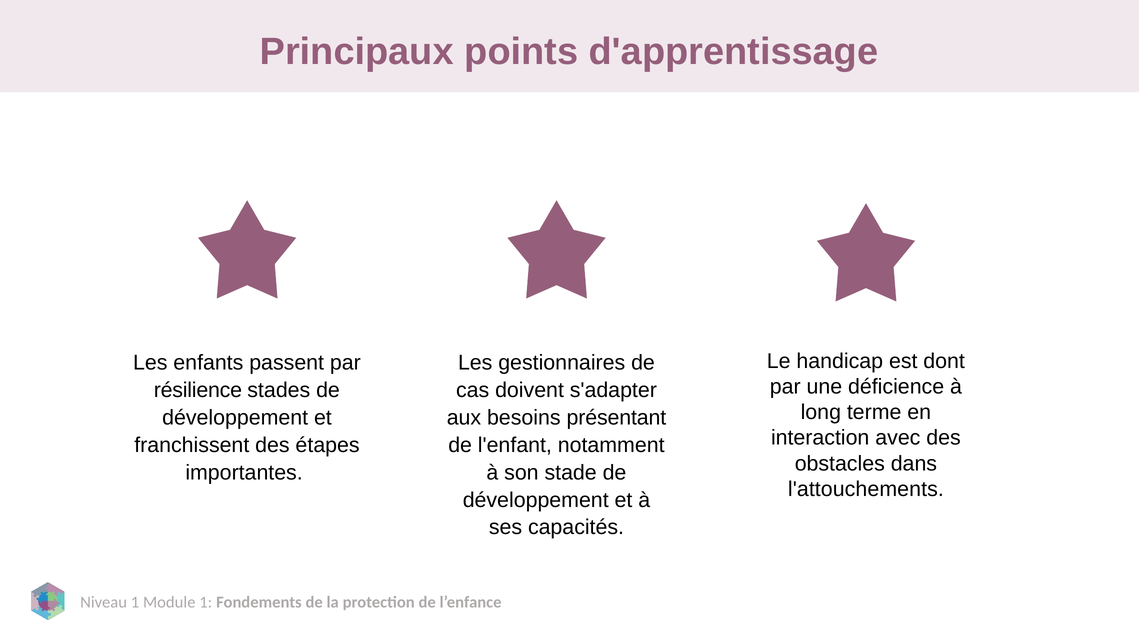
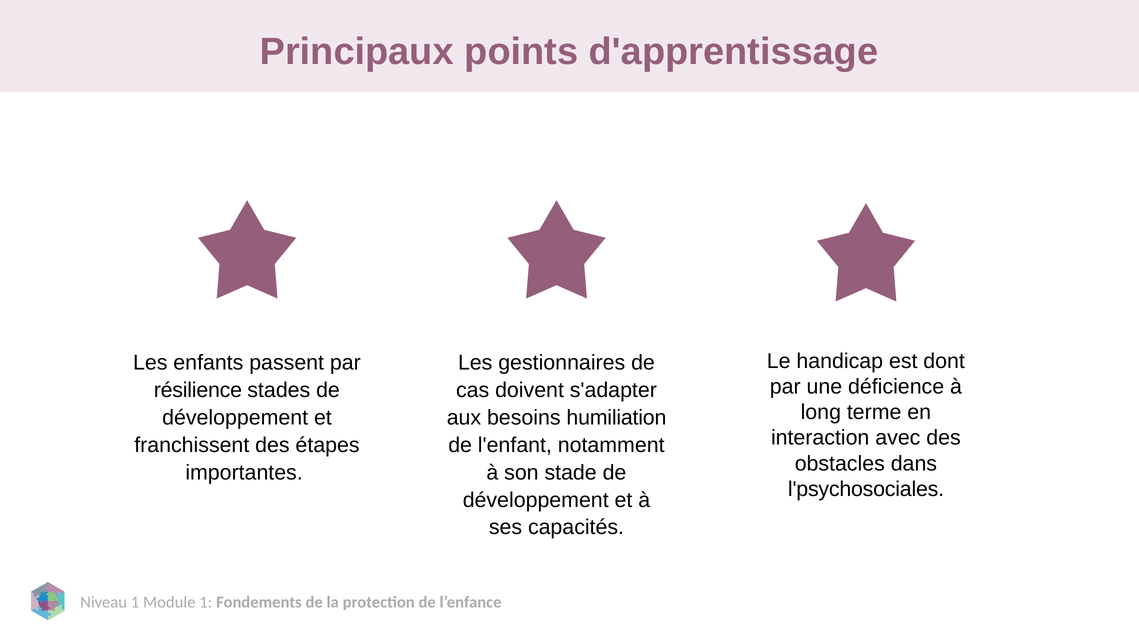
présentant: présentant -> humiliation (616, 417)
l'attouchements: l'attouchements -> l'psychosociales (866, 489)
